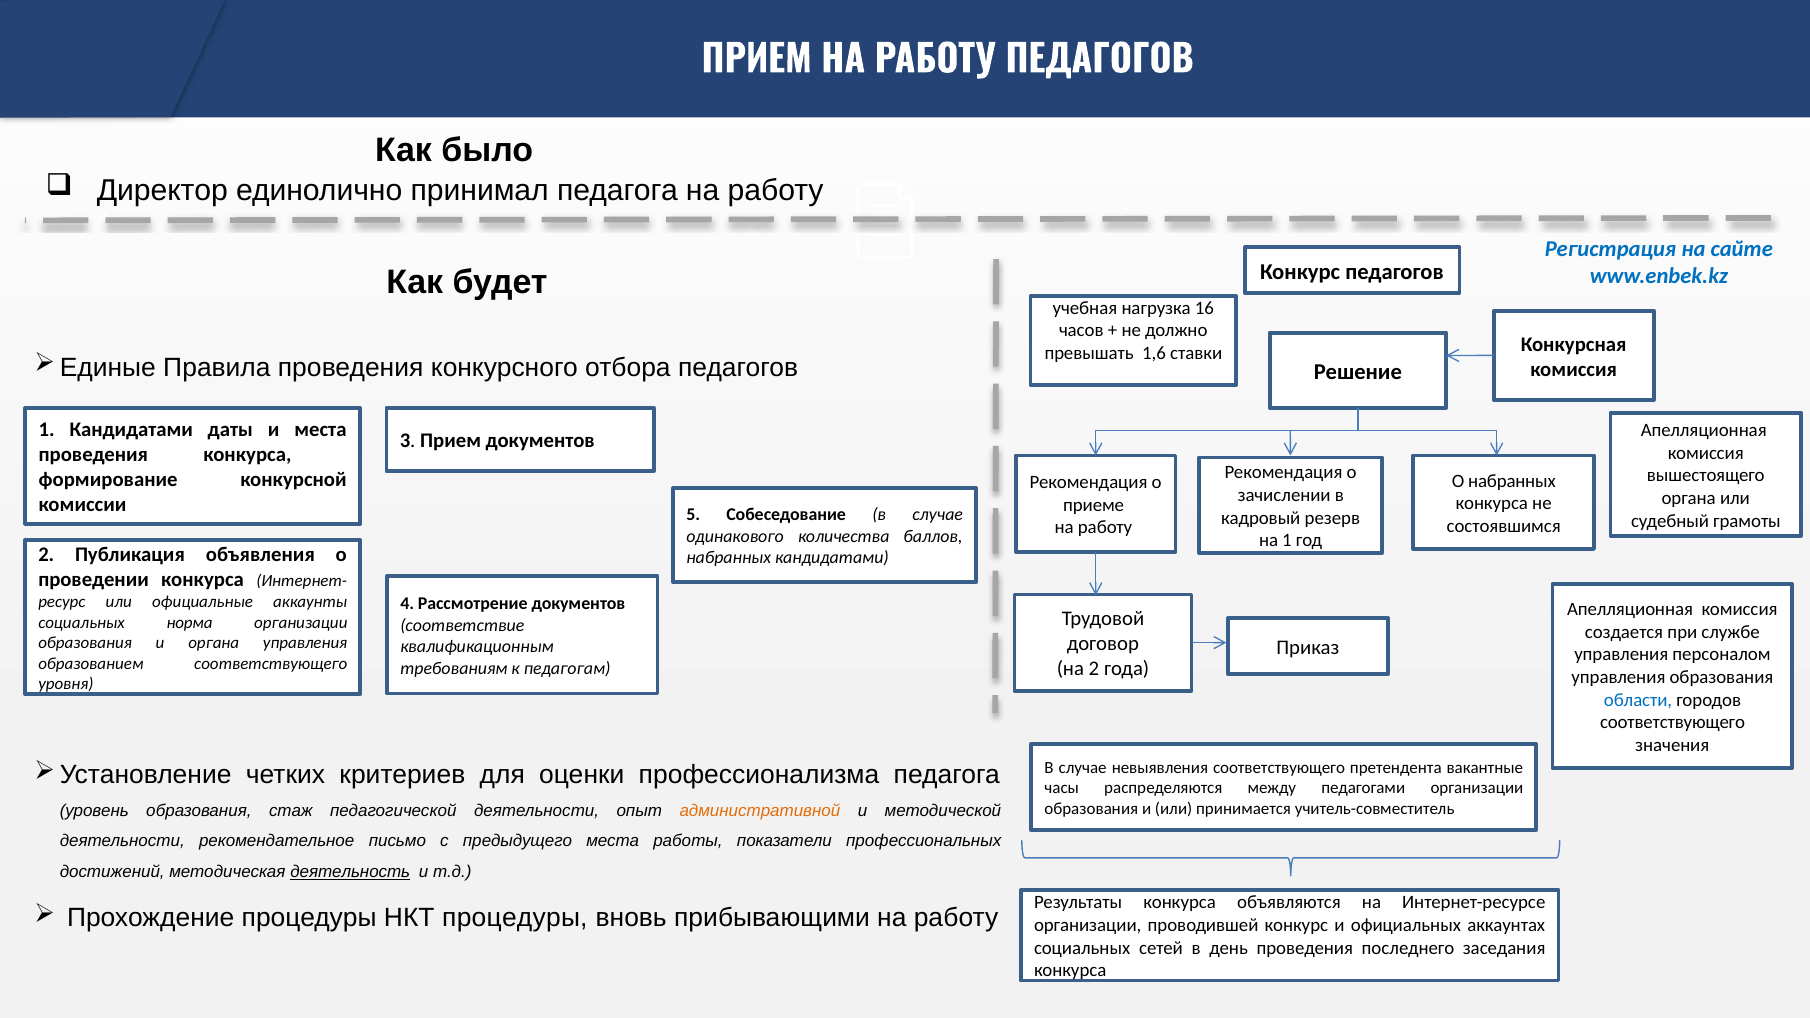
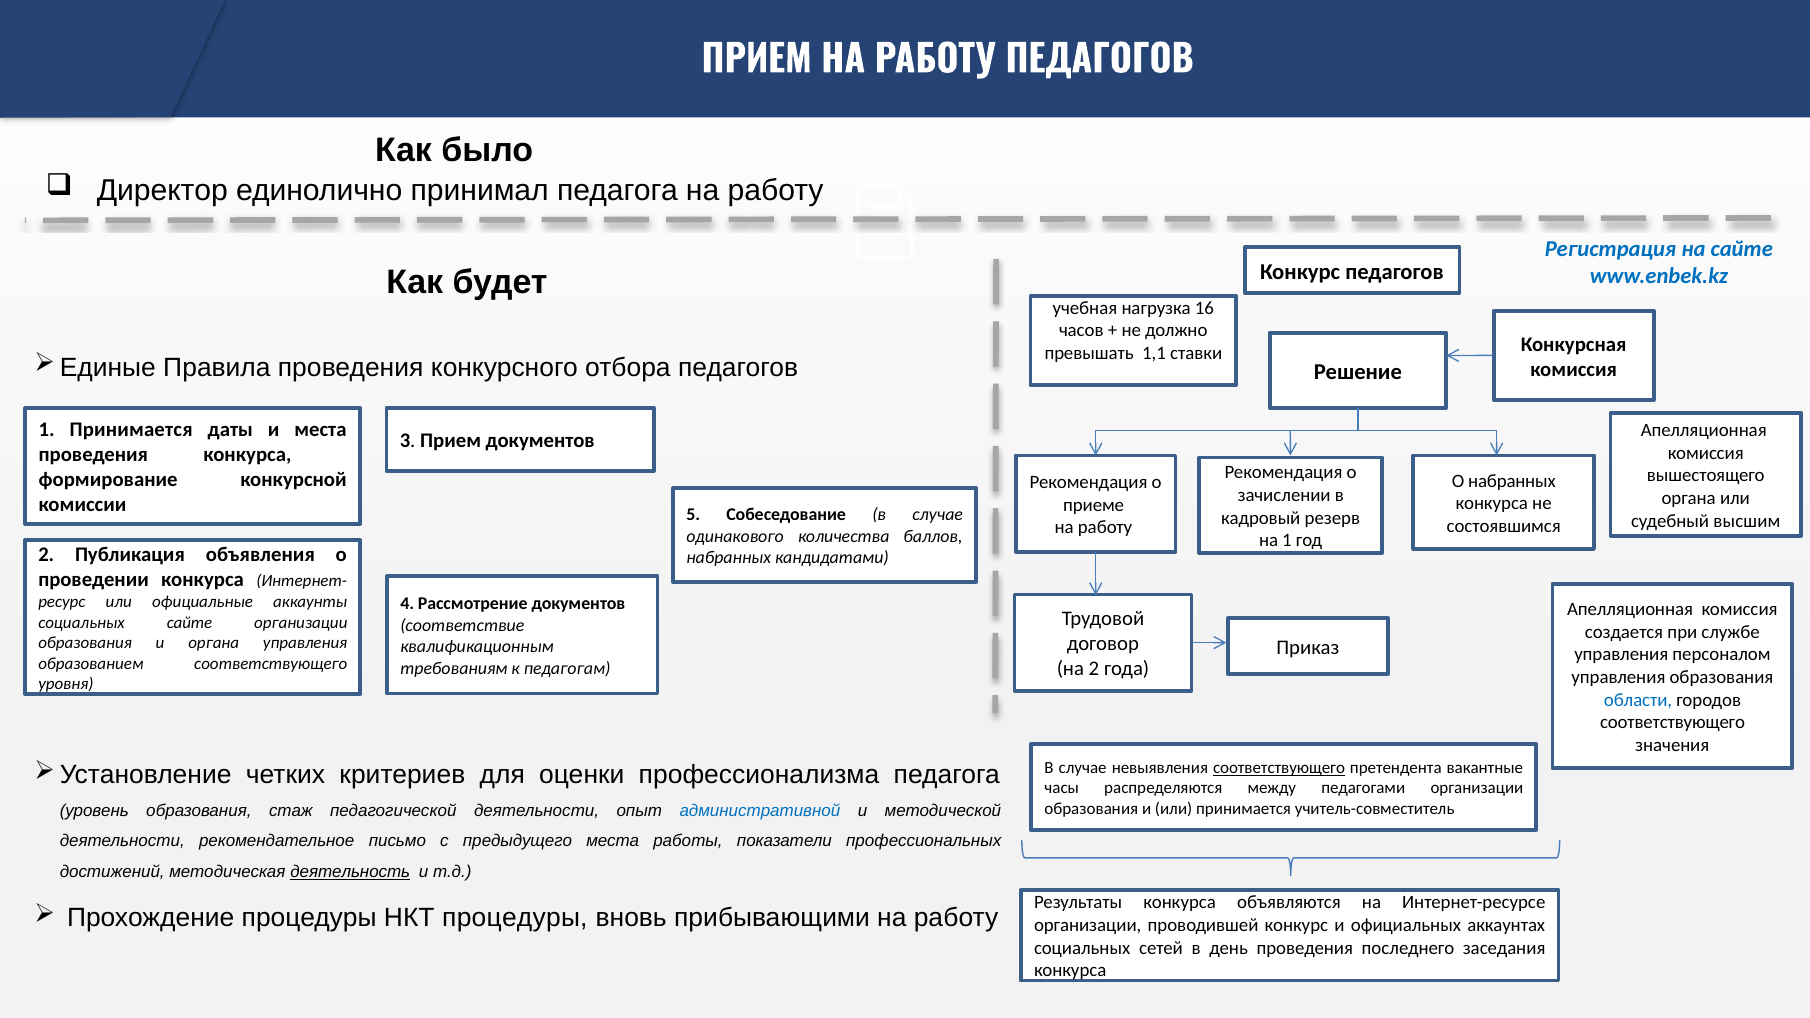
1,6: 1,6 -> 1,1 (1154, 353)
1 Кандидатами: Кандидатами -> Принимается (131, 430)
грамоты: грамоты -> высшим (1747, 521)
социальных норма: норма -> сайте (190, 623)
соответствующего underline: none -> present (1279, 768)
административной colour: orange -> blue (760, 811)
